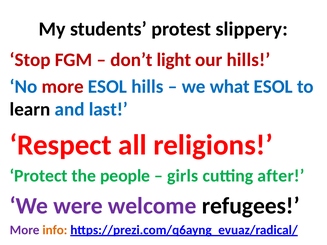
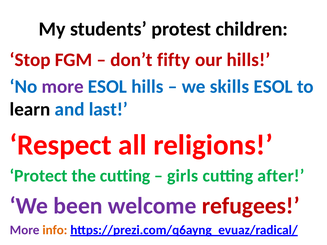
slippery: slippery -> children (252, 29)
light: light -> fifty (174, 60)
more colour: red -> purple (63, 87)
what: what -> skills (230, 87)
the people: people -> cutting (125, 176)
were: were -> been (78, 206)
refugees colour: black -> red (251, 206)
